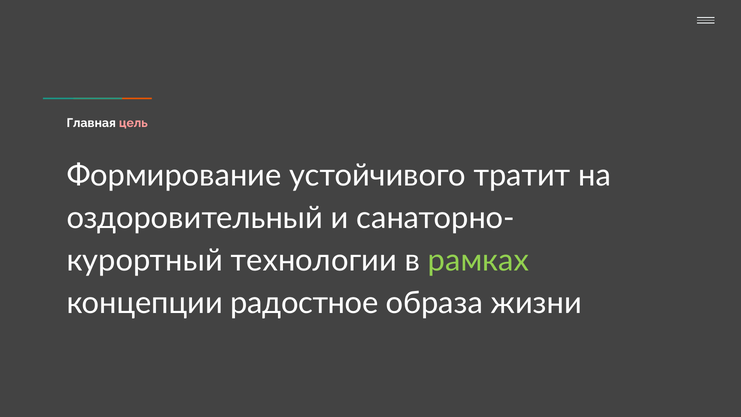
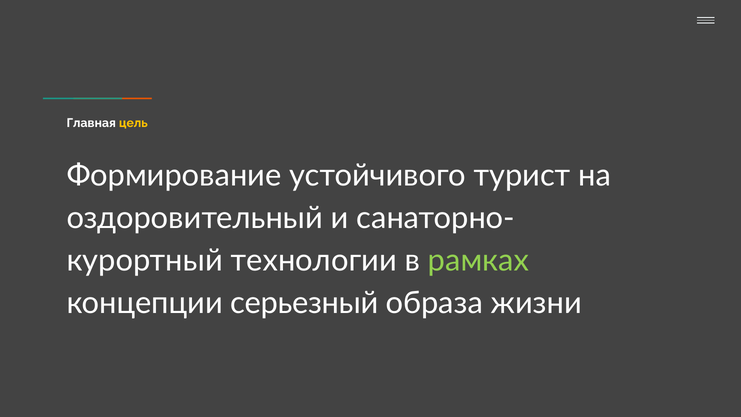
цель colour: pink -> yellow (133, 123)
тратит: тратит -> турист (522, 175)
радостное: радостное -> серьезный (304, 303)
